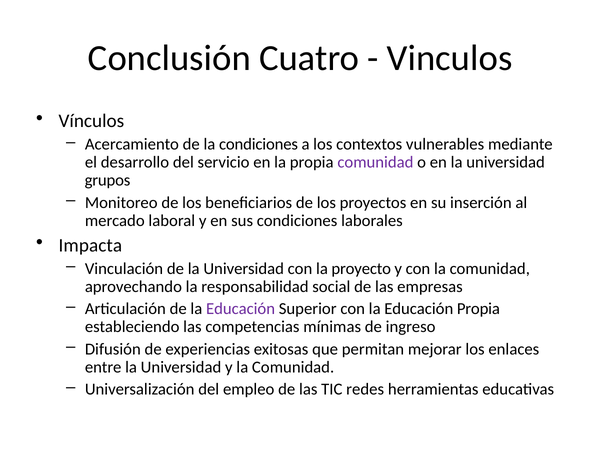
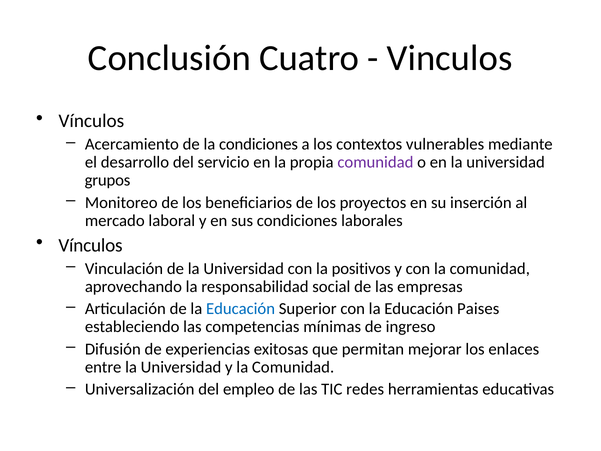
Impacta: Impacta -> Vínculos (91, 245)
proyecto: proyecto -> positivos (361, 268)
Educación colour: purple -> blue (241, 309)
Educación Propia: Propia -> Paises (478, 309)
